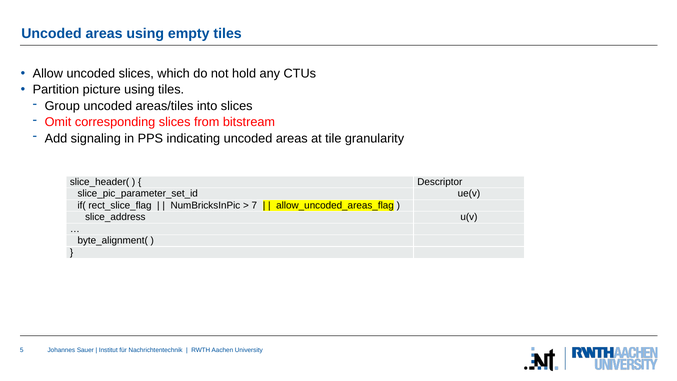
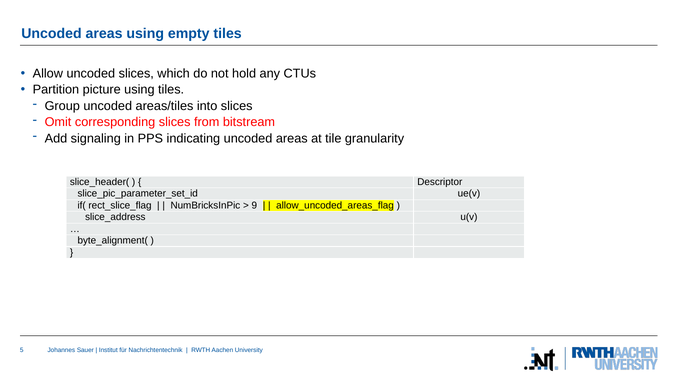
7: 7 -> 9 (254, 205)
